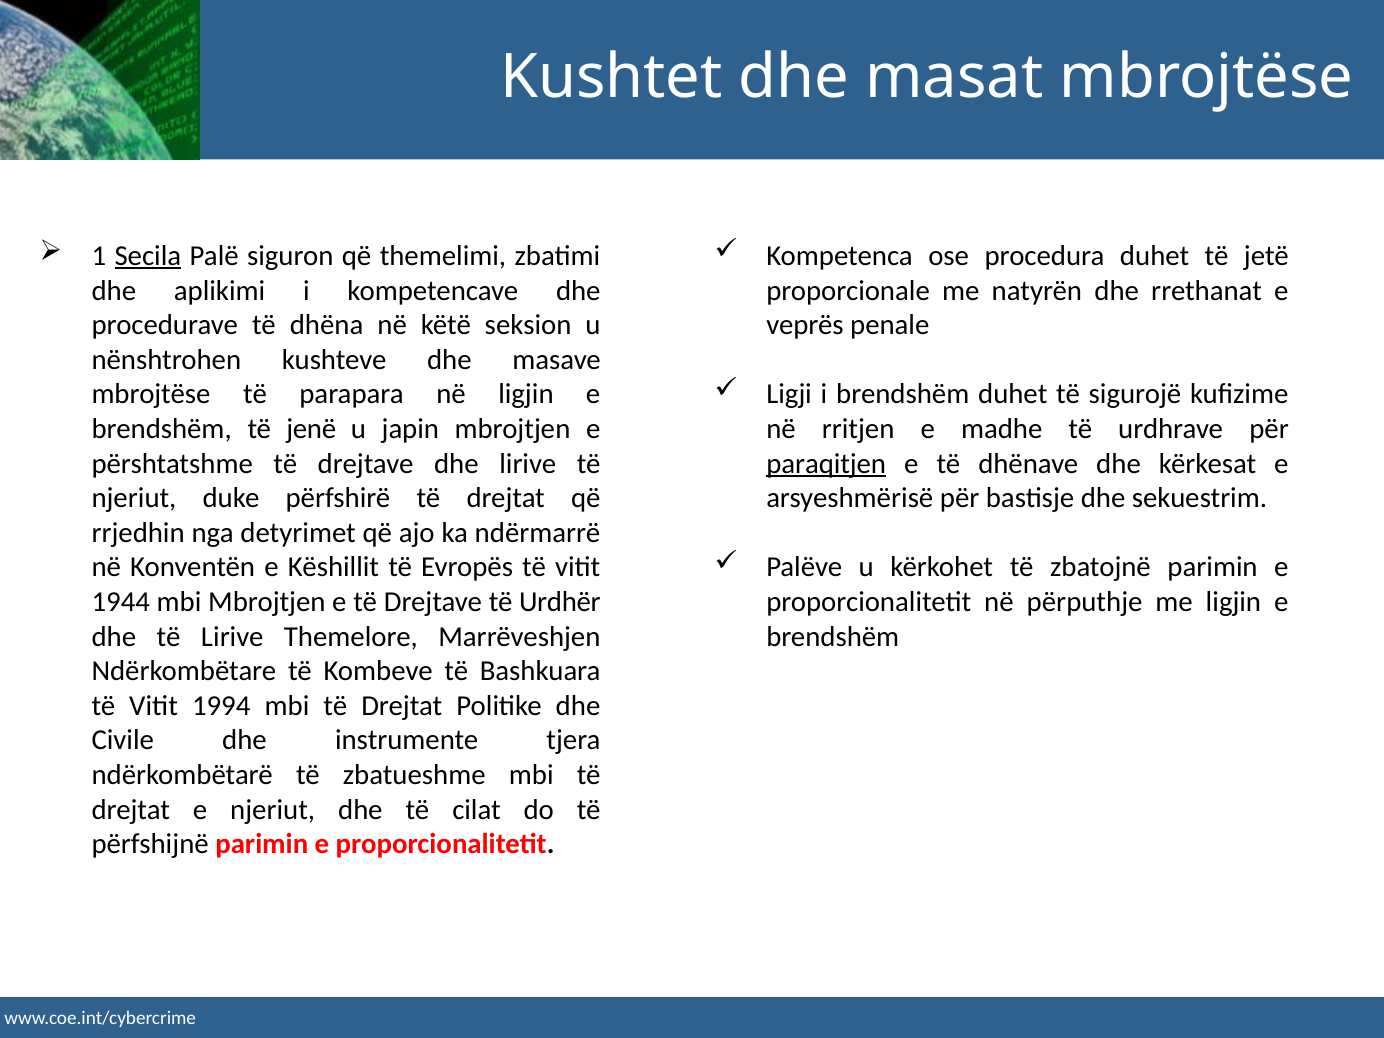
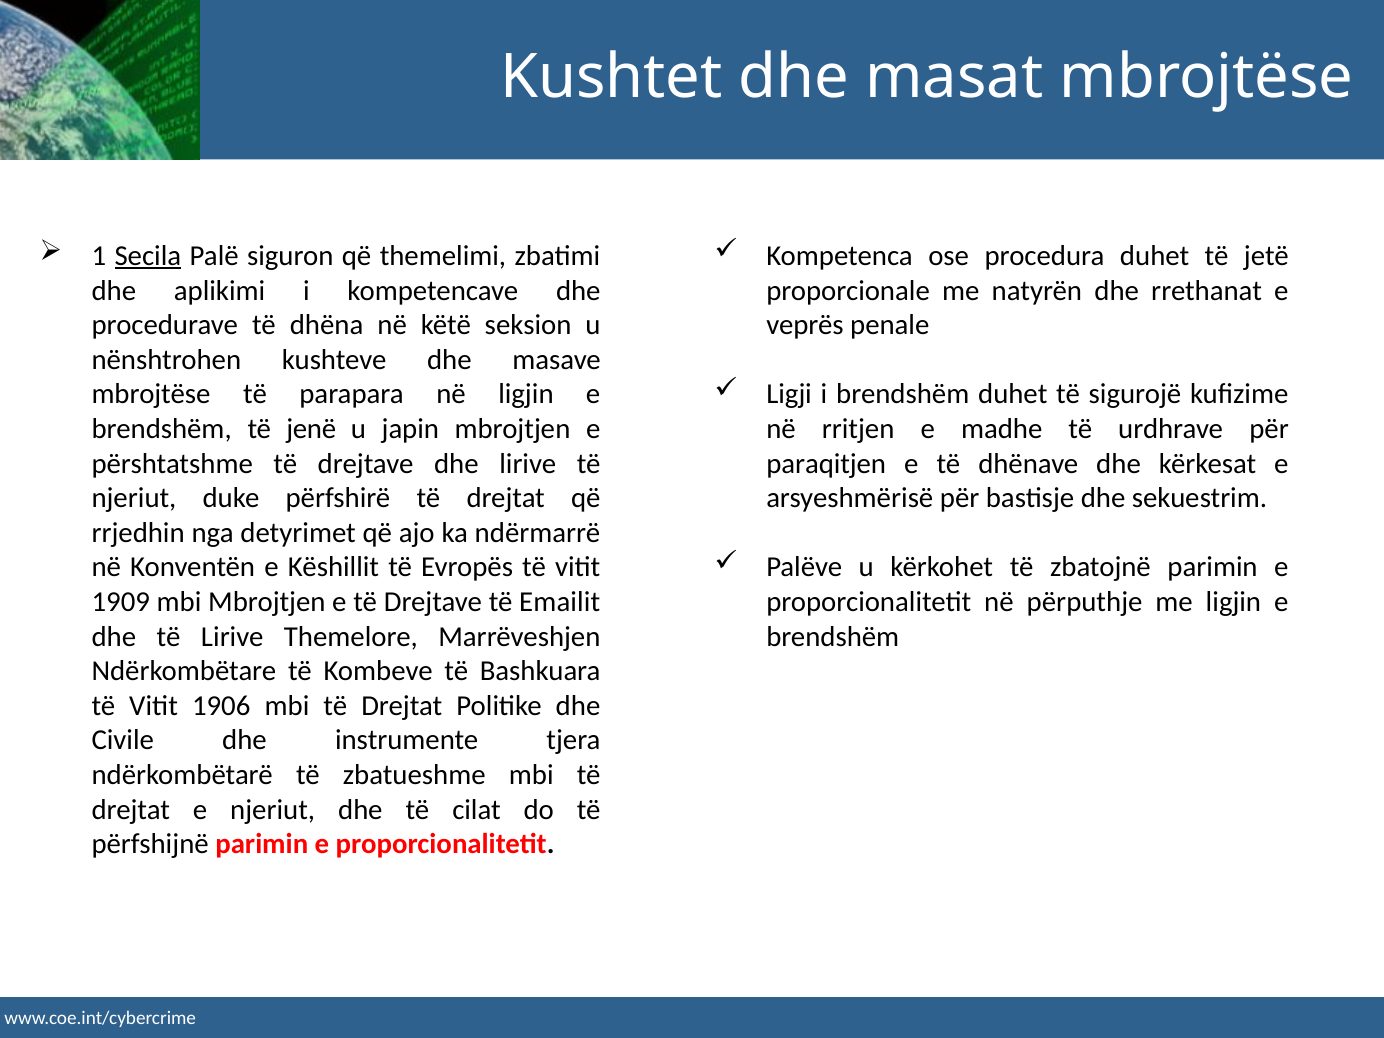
paraqitjen underline: present -> none (826, 464)
1944: 1944 -> 1909 (121, 602)
Urdhër: Urdhër -> Emailit (560, 602)
1994: 1994 -> 1906 (221, 706)
